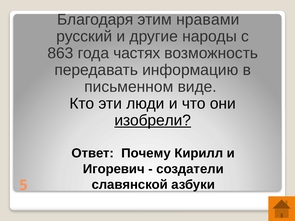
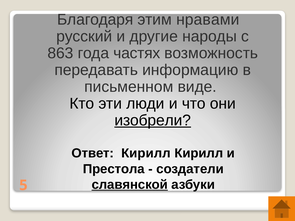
Ответ Почему: Почему -> Кирилл (146, 153)
Игоревич: Игоревич -> Престола (114, 169)
славянской underline: none -> present (130, 185)
